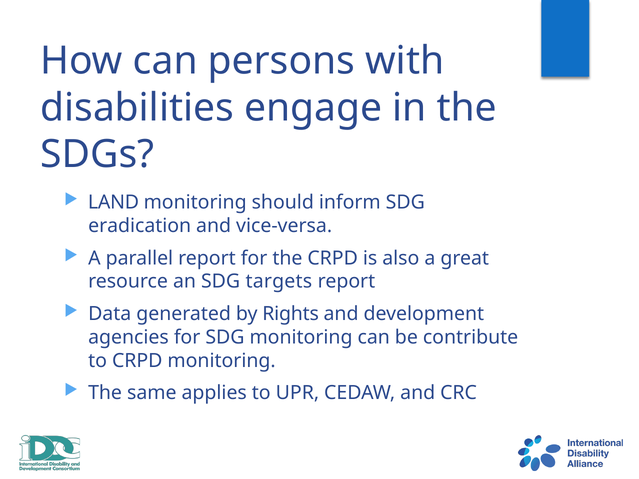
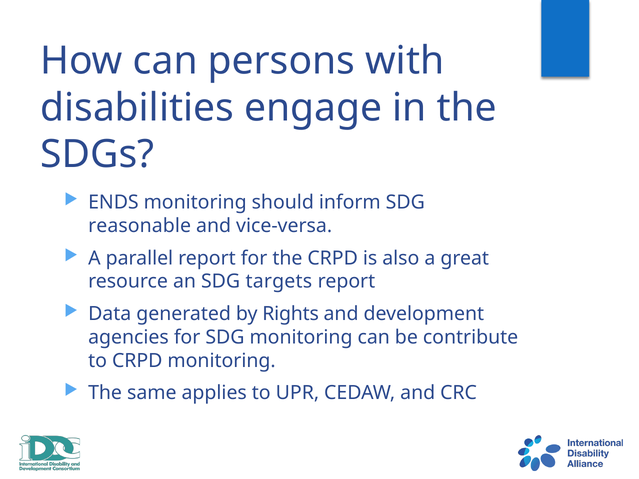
LAND: LAND -> ENDS (113, 203)
eradication: eradication -> reasonable (140, 226)
